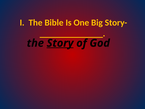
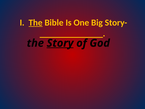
The underline: none -> present (36, 23)
